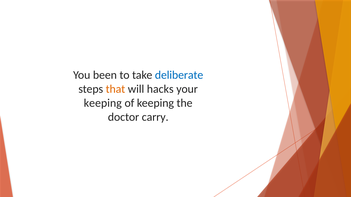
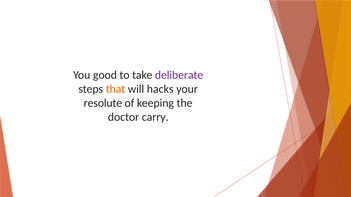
been: been -> good (105, 75)
deliberate colour: blue -> purple (179, 75)
keeping: keeping -> resolute (103, 103)
